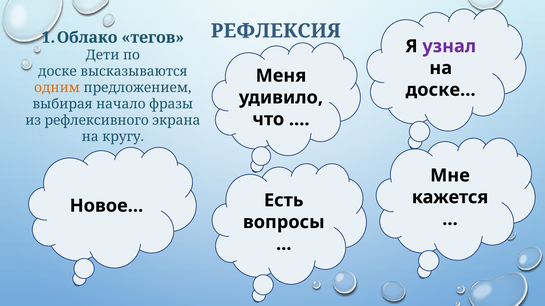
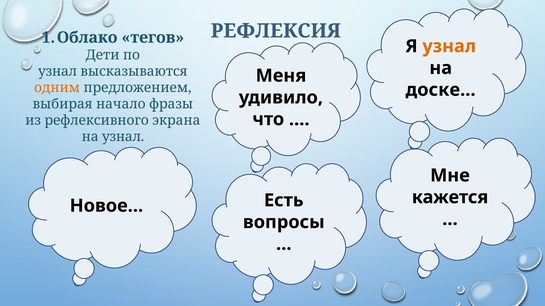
узнал colour: purple -> orange (449, 46)
доске: доске -> узнал (58, 71)
на кругу: кругу -> узнал (123, 137)
